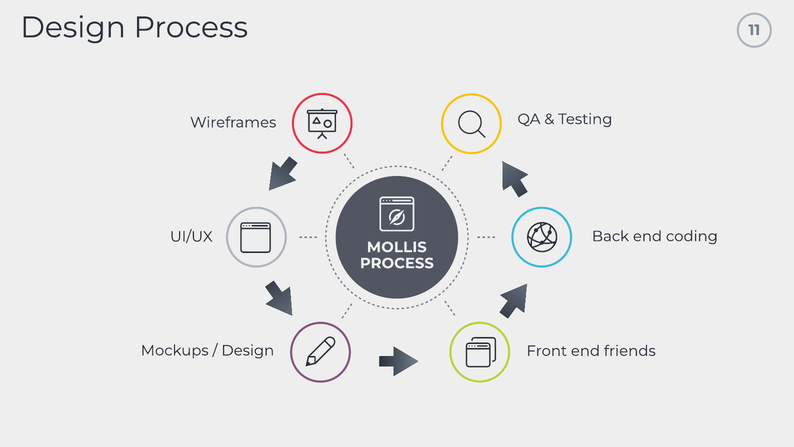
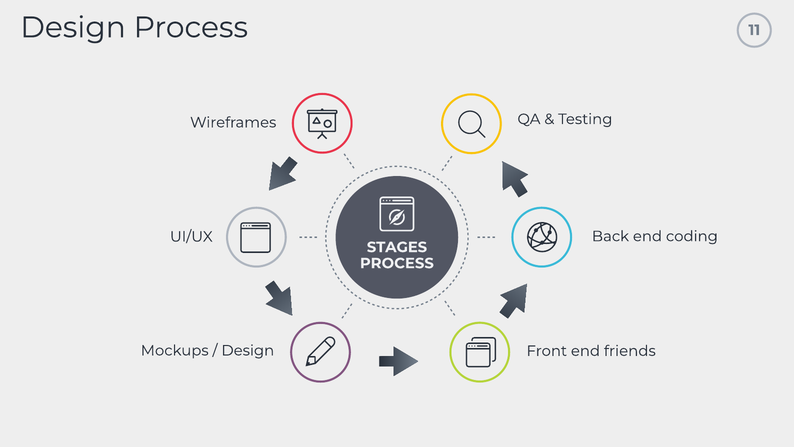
MOLLIS: MOLLIS -> STAGES (397, 247)
